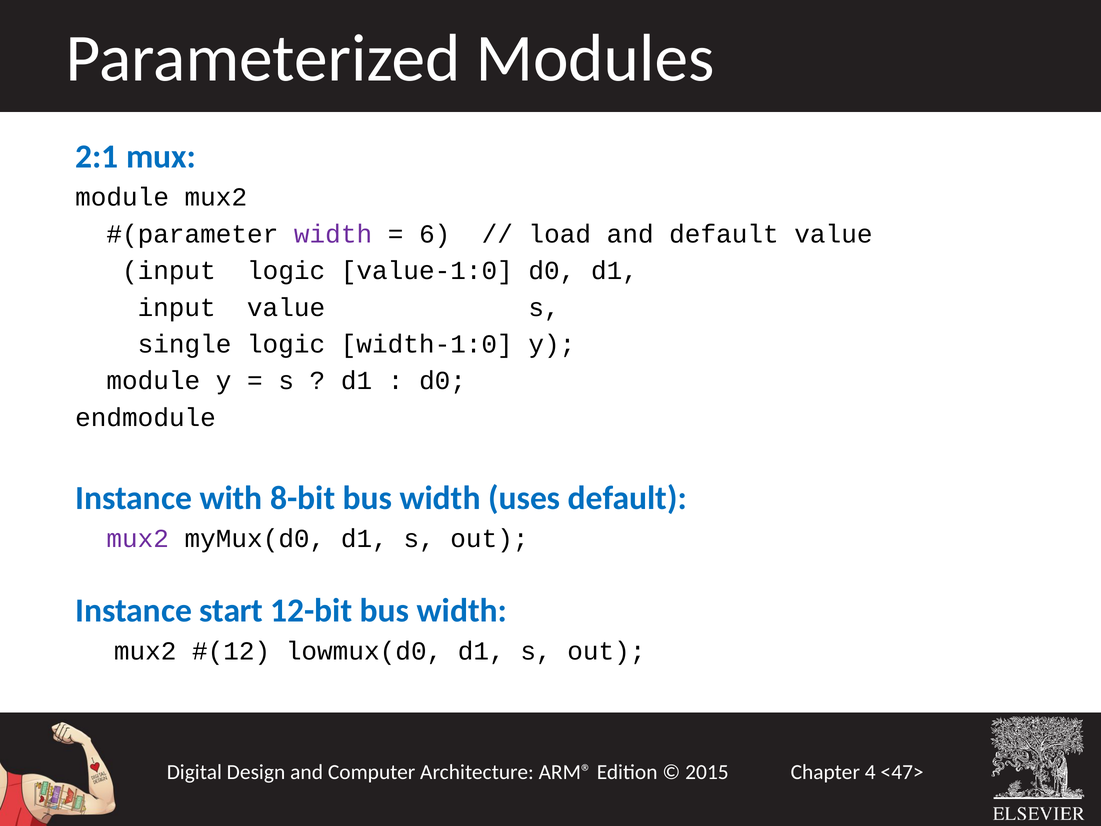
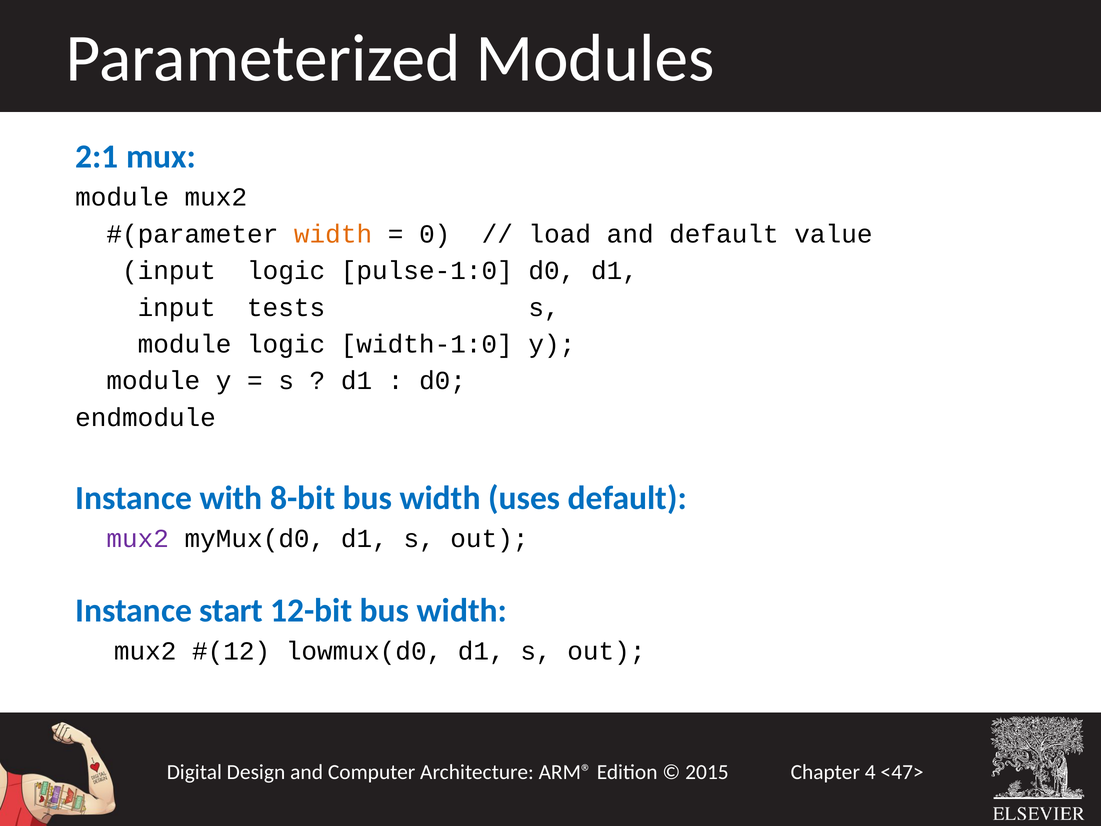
width colour: purple -> orange (333, 234)
6: 6 -> 0 (435, 234)
value-1:0: value-1:0 -> pulse-1:0 (427, 271)
input value: value -> tests (286, 307)
single: single -> module (184, 344)
